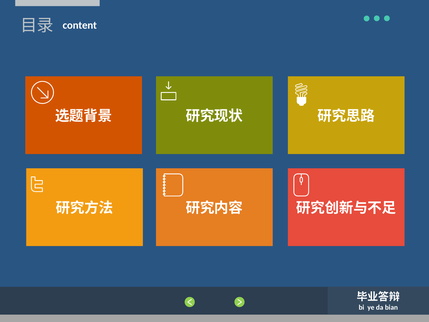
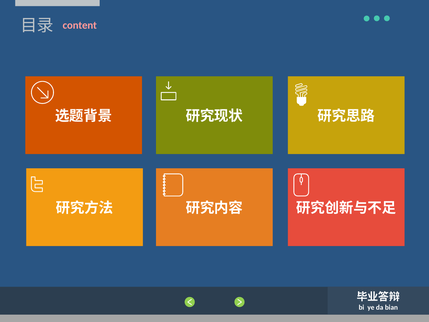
content colour: white -> pink (80, 25)
